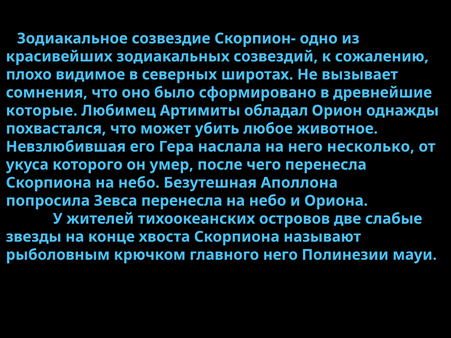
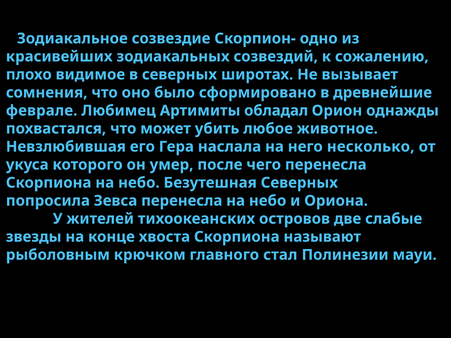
которые: которые -> феврале (42, 111)
Безутешная Аполлона: Аполлона -> Северных (299, 183)
главного него: него -> стал (280, 255)
